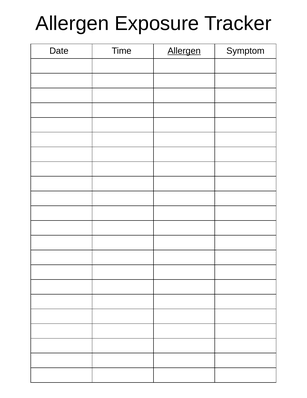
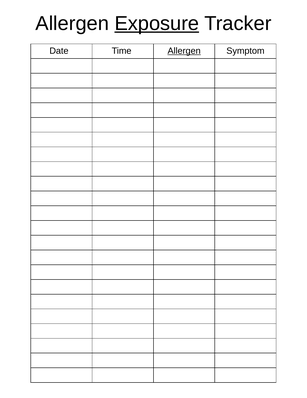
Exposure underline: none -> present (157, 24)
